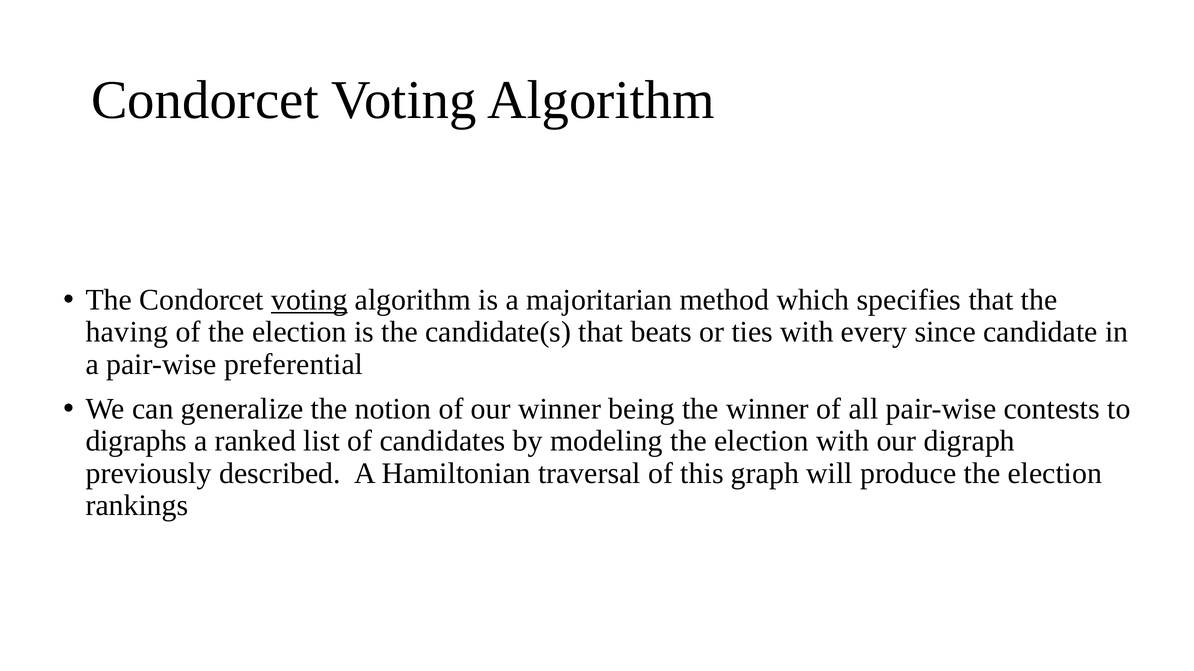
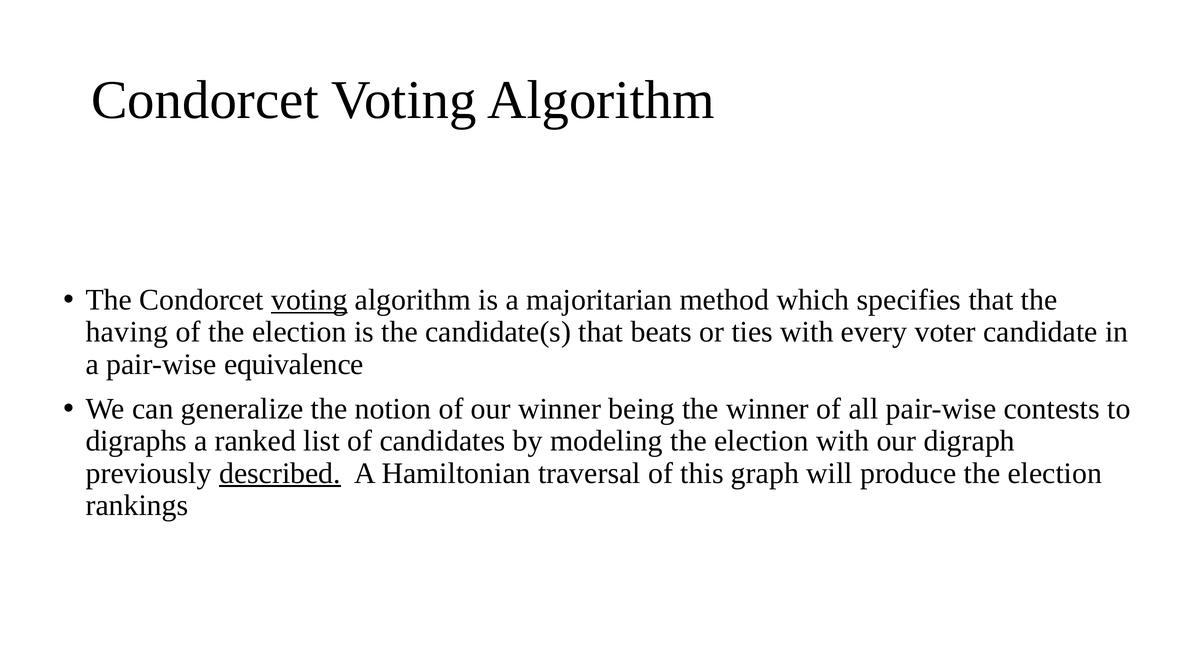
since: since -> voter (945, 332)
preferential: preferential -> equivalence (294, 365)
described underline: none -> present (280, 474)
